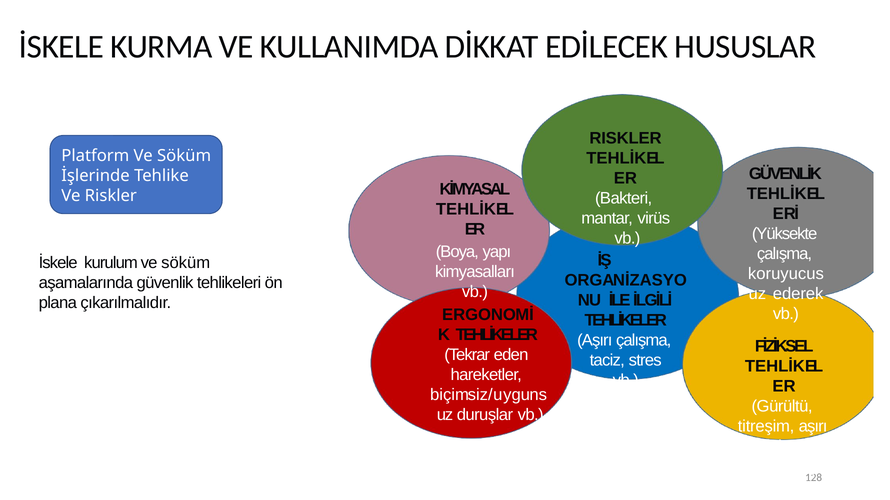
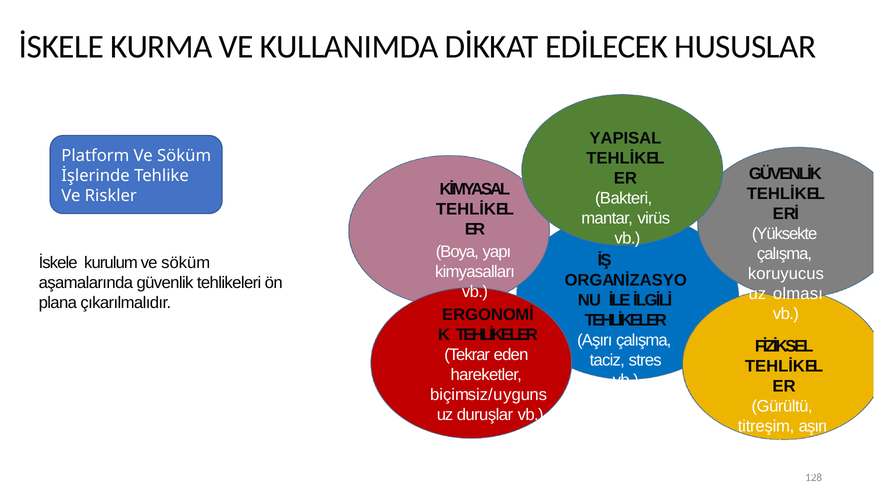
RISKLER: RISKLER -> YAPISAL (625, 138)
ederek: ederek -> olması (798, 294)
